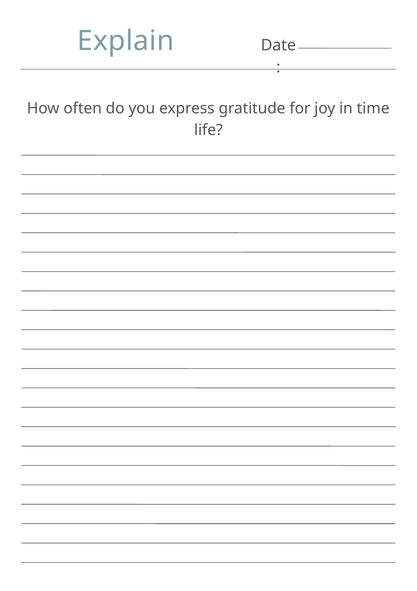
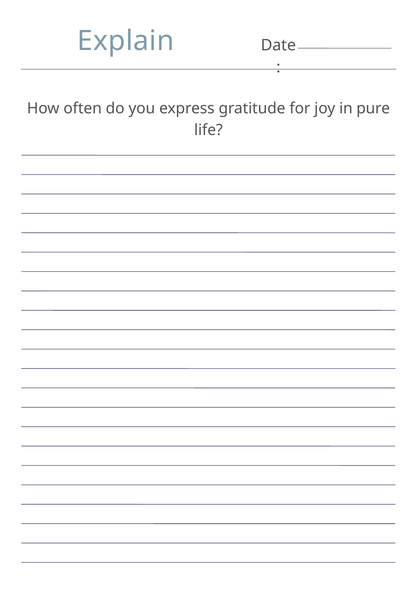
time: time -> pure (373, 108)
